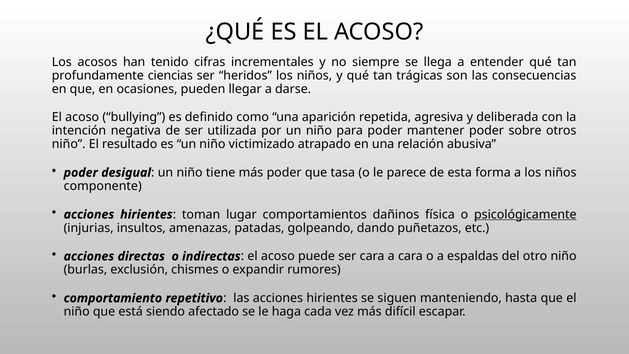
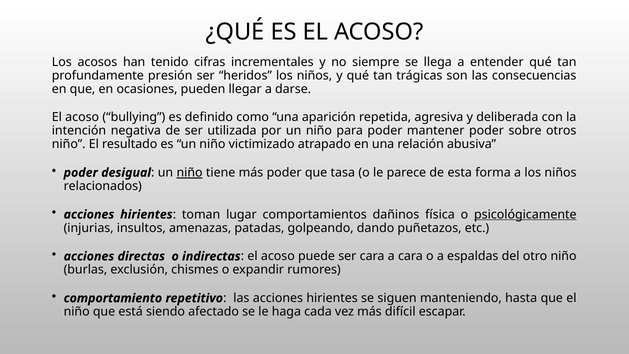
ciencias: ciencias -> presión (170, 75)
niño underline: none -> present (190, 173)
componente: componente -> relacionados (103, 186)
